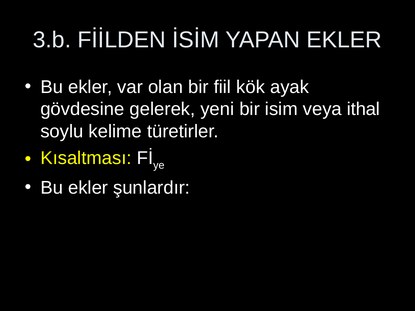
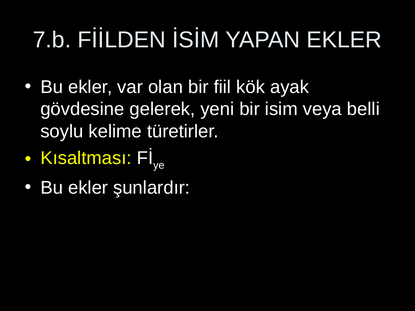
3.b: 3.b -> 7.b (52, 40)
ithal: ithal -> belli (363, 109)
